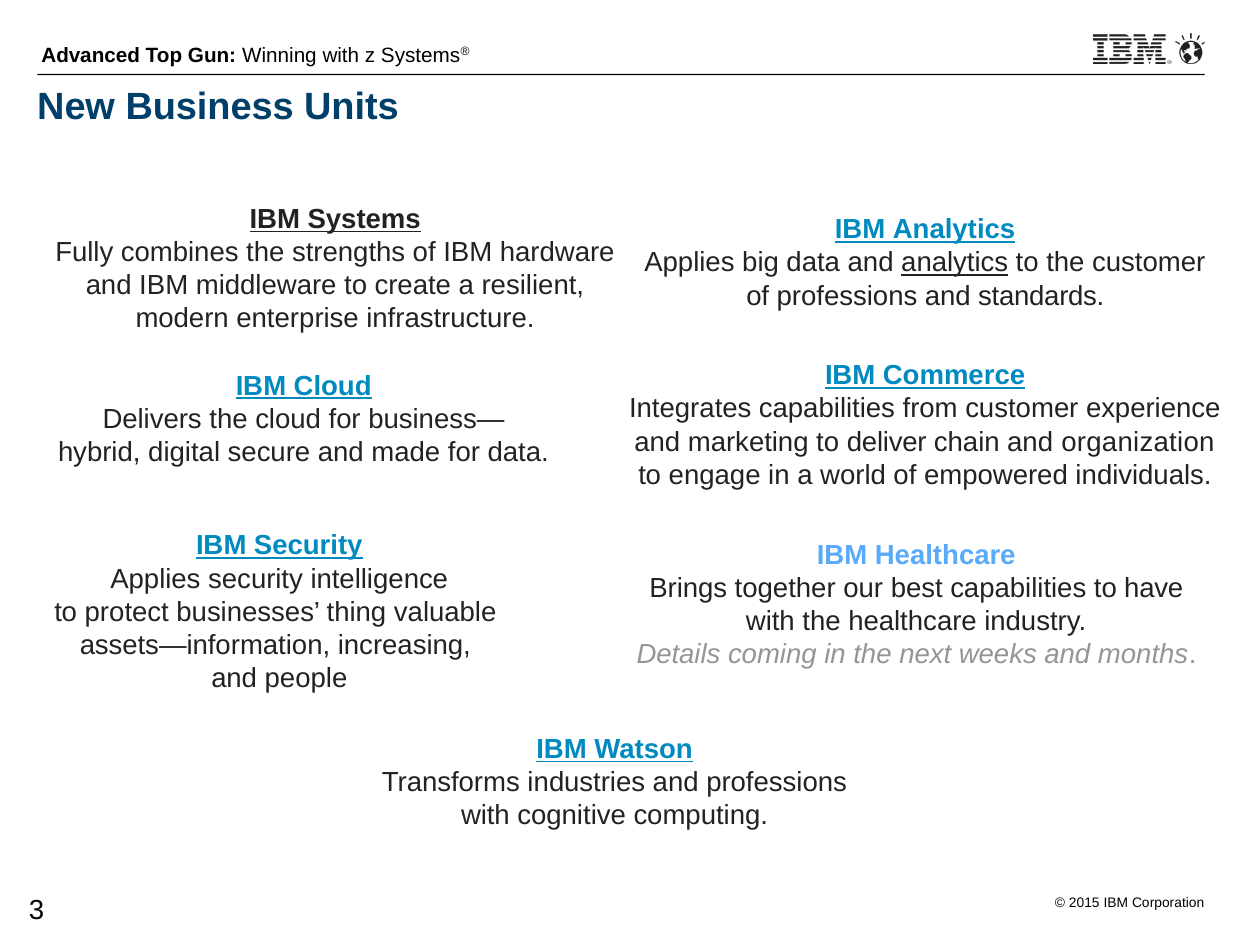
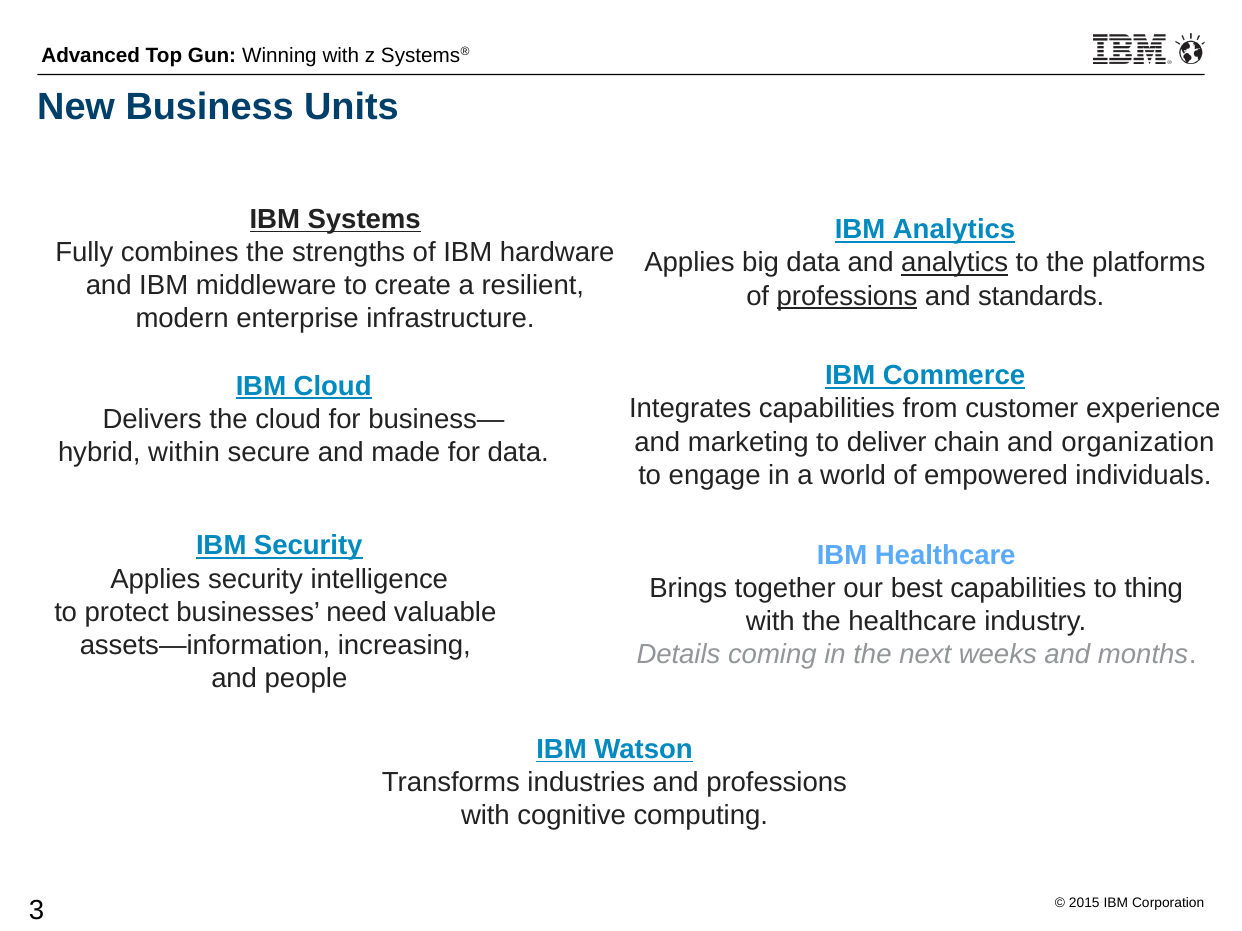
the customer: customer -> platforms (1149, 263)
professions underline: none -> present (847, 296)
digital: digital -> within (184, 452)
have: have -> thing (1154, 589)
thing: thing -> need (357, 612)
